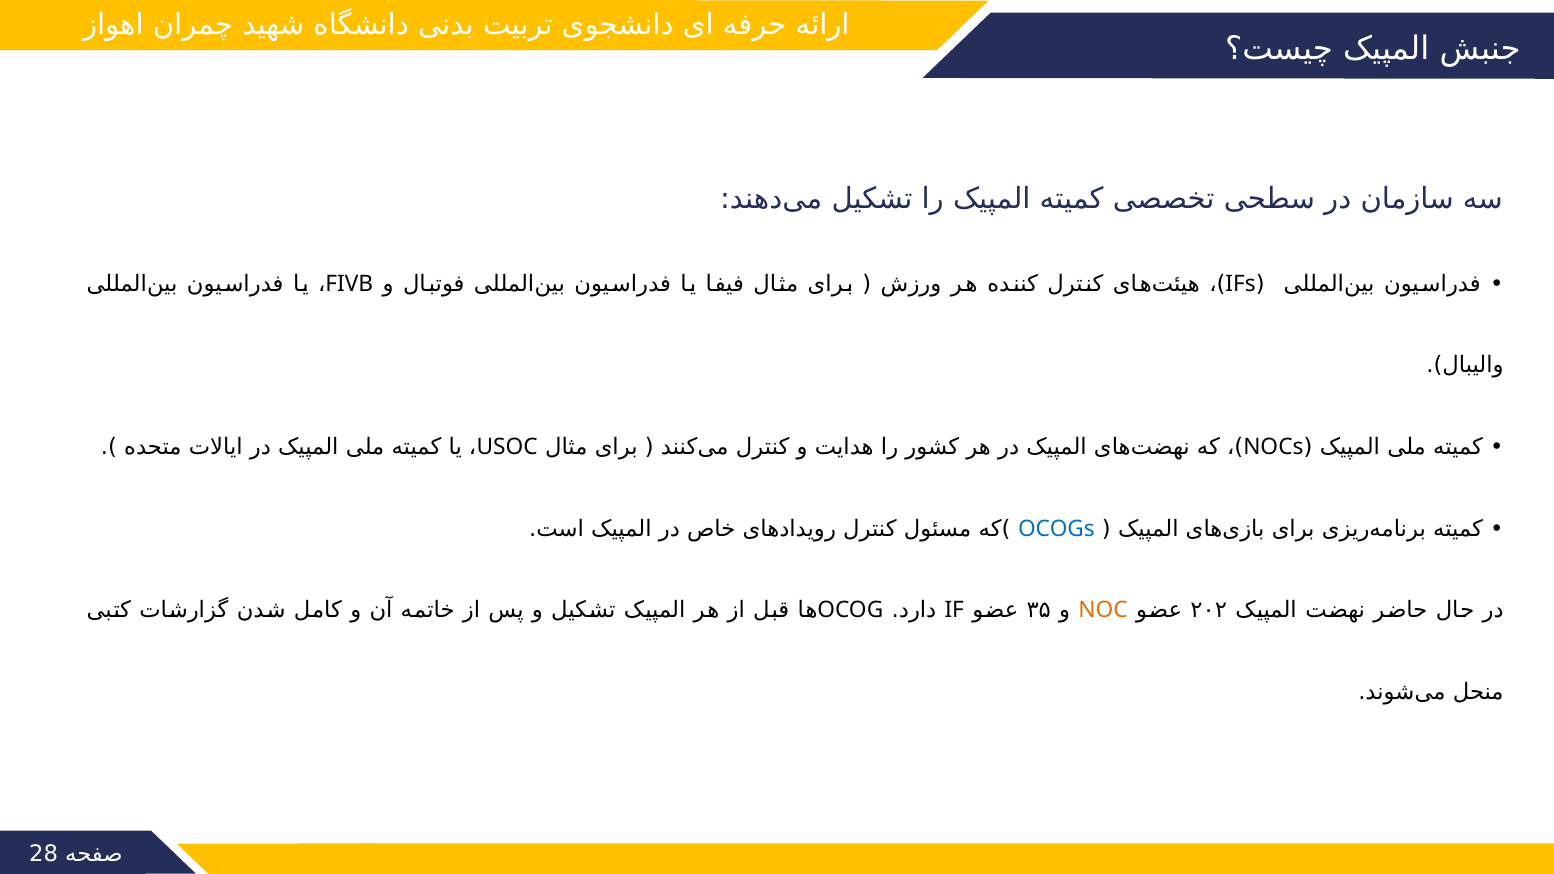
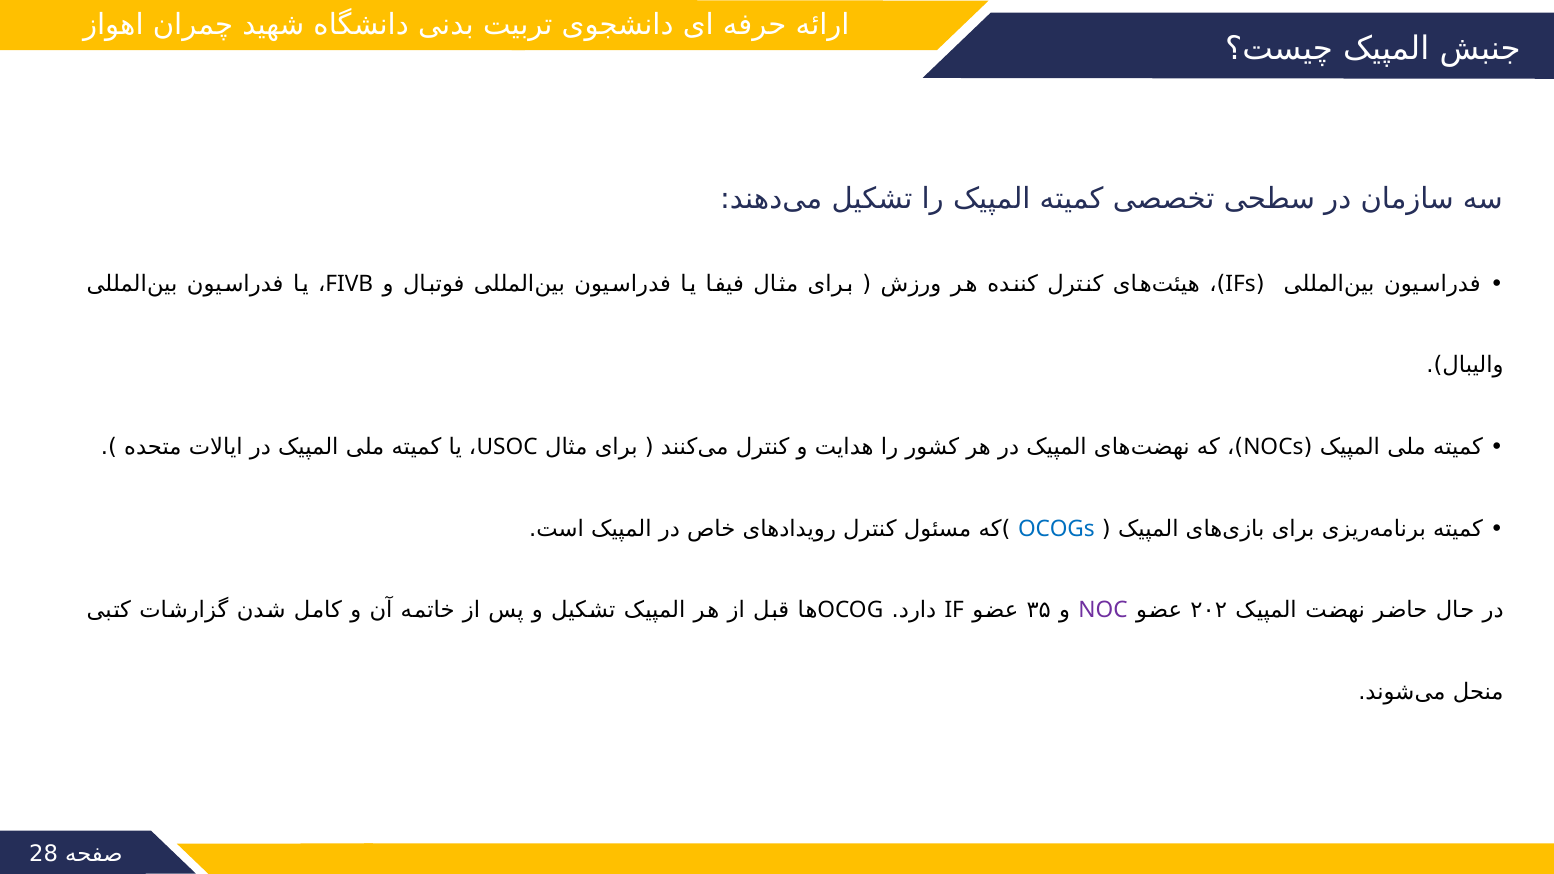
NOC colour: orange -> purple (1103, 610)
